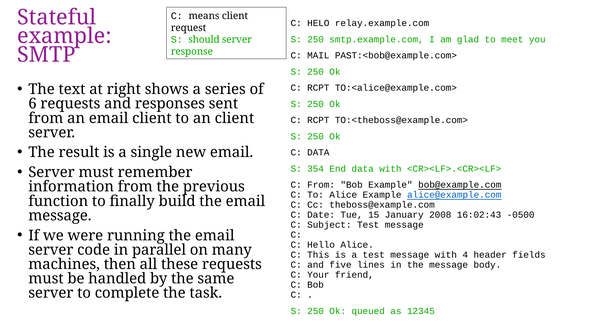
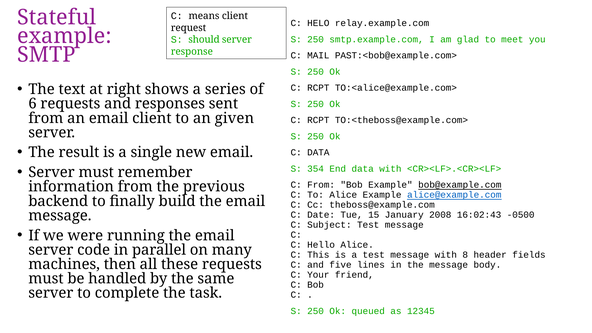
an client: client -> given (234, 118)
function: function -> backend (58, 201)
4: 4 -> 8 (465, 255)
